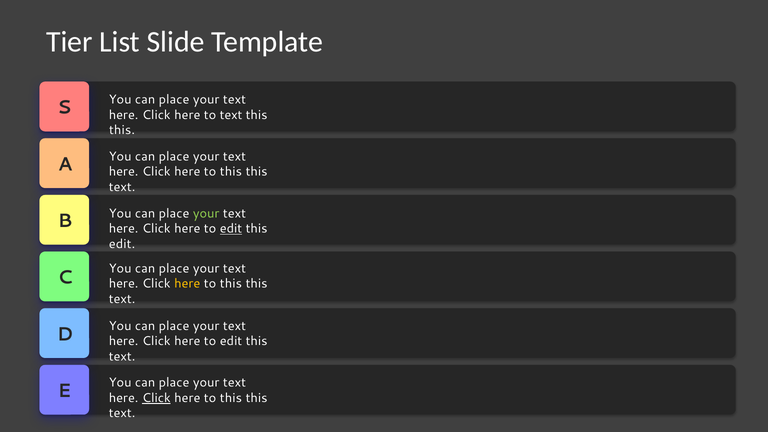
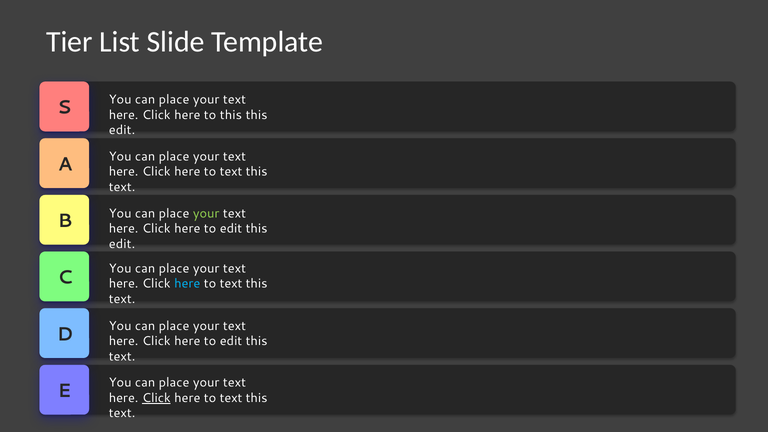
to text: text -> this (231, 115)
this: this -> edit (122, 130)
this: this -> text (231, 172)
edit underline: present -> none (231, 229)
here colour: yellow -> light blue (187, 284)
this: this -> text (231, 284)
this: this -> text (231, 398)
